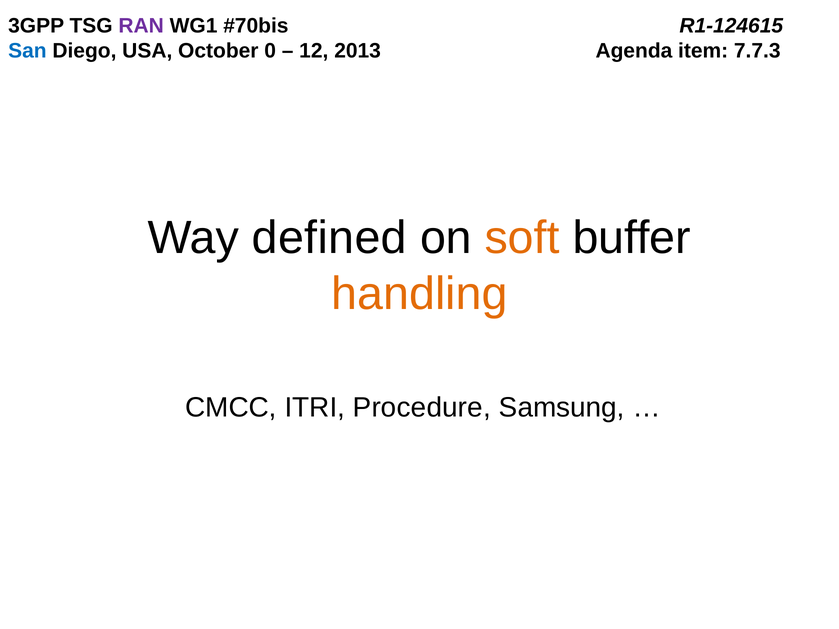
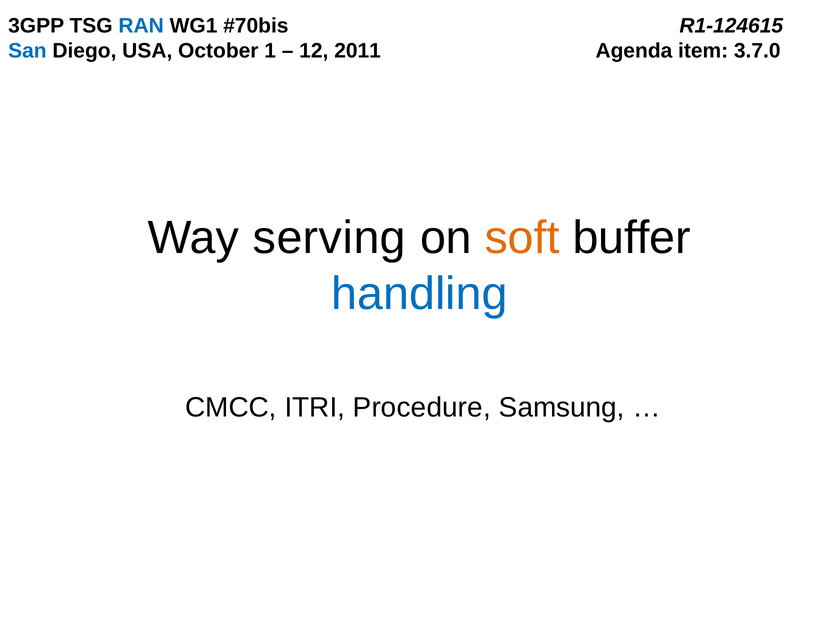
RAN colour: purple -> blue (141, 26)
0: 0 -> 1 (270, 51)
2013: 2013 -> 2011 (358, 51)
7.7.3: 7.7.3 -> 3.7.0 (757, 51)
defined: defined -> serving (329, 238)
handling colour: orange -> blue (419, 294)
